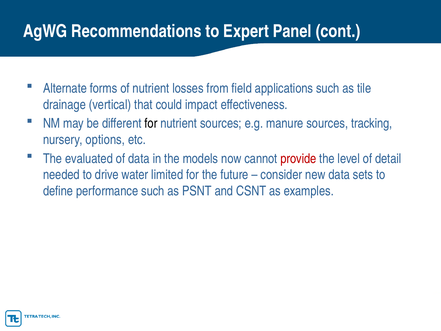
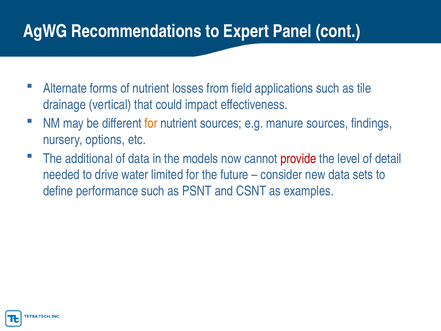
for colour: black -> orange (151, 123)
tracking: tracking -> findings (372, 123)
evaluated: evaluated -> additional (89, 158)
